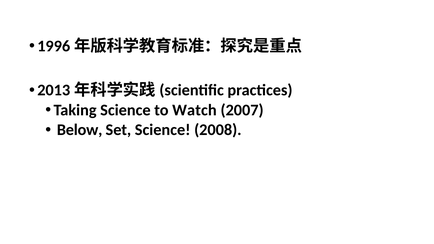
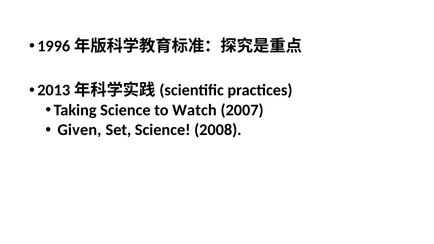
Below: Below -> Given (79, 130)
